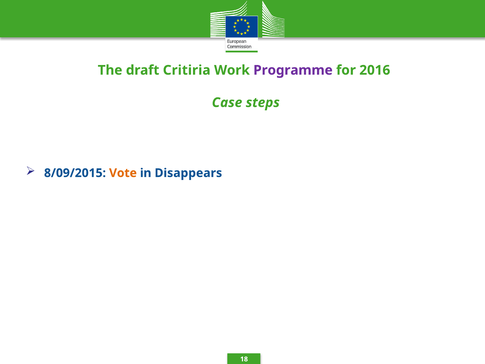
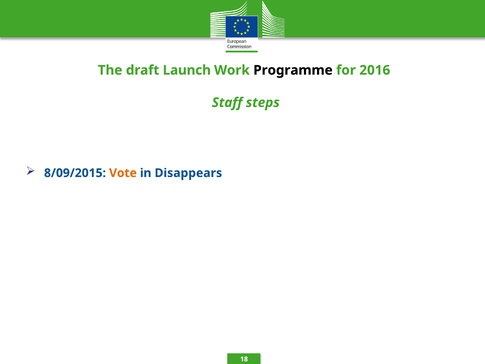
Critiria: Critiria -> Launch (187, 70)
Programme colour: purple -> black (293, 70)
Case: Case -> Staff (227, 102)
